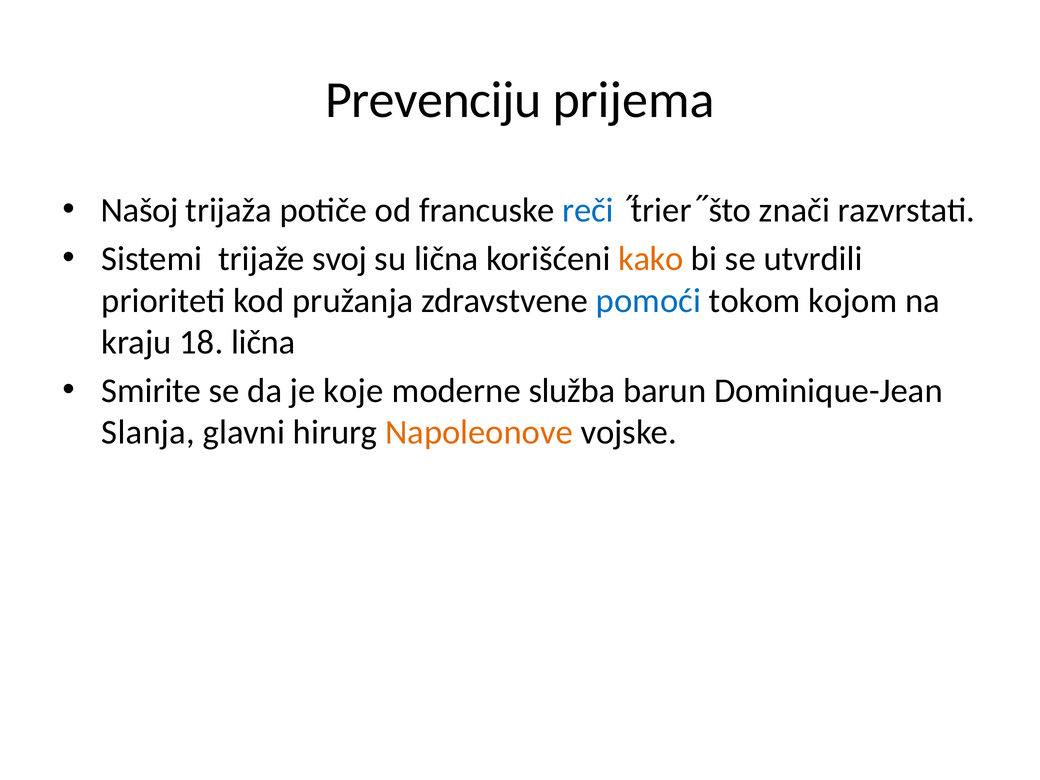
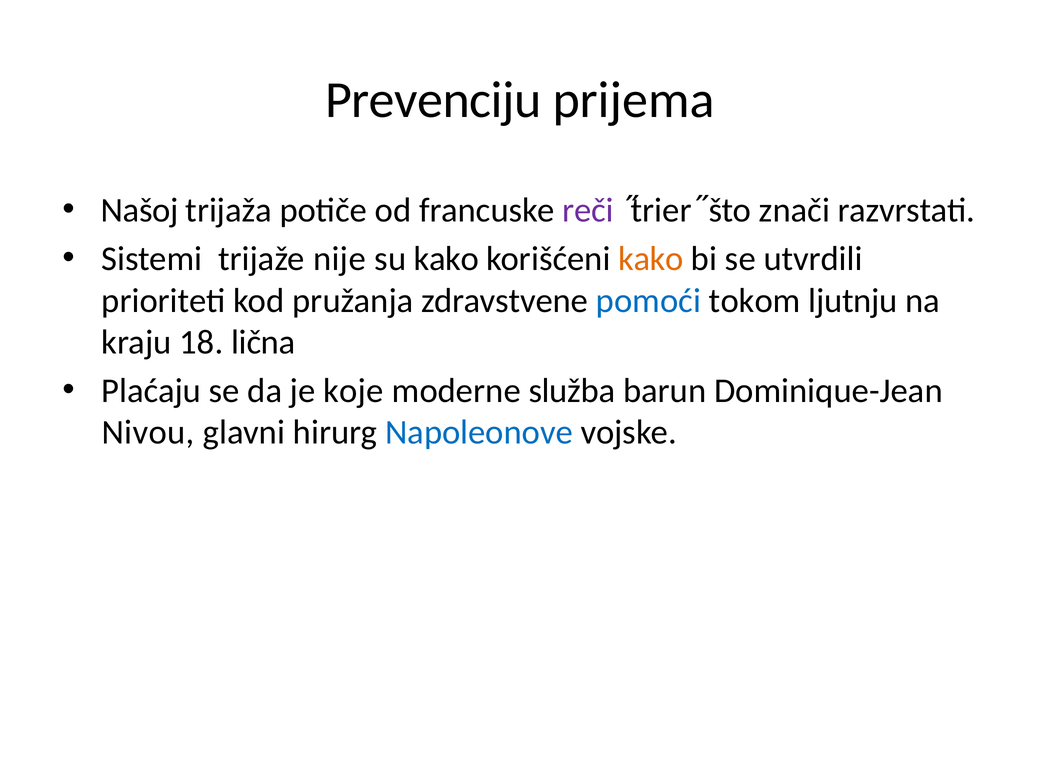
reči colour: blue -> purple (588, 210)
svoj: svoj -> nije (339, 259)
su lična: lična -> kako (446, 259)
kojom: kojom -> ljutnju (853, 301)
Smirite: Smirite -> Plaćaju (151, 391)
Slanja: Slanja -> Nivou (148, 432)
Napoleonove colour: orange -> blue (479, 432)
